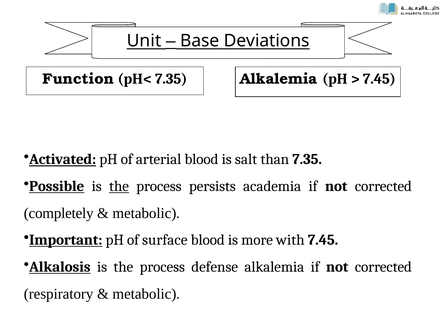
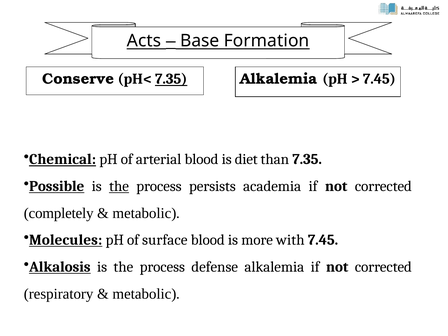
Unit: Unit -> Acts (144, 41)
Deviations: Deviations -> Formation (267, 41)
Function: Function -> Conserve (78, 79)
7.35 underline: none -> present (171, 79)
Activated: Activated -> Chemical (63, 159)
salt: salt -> diet (246, 159)
Important: Important -> Molecules (66, 240)
